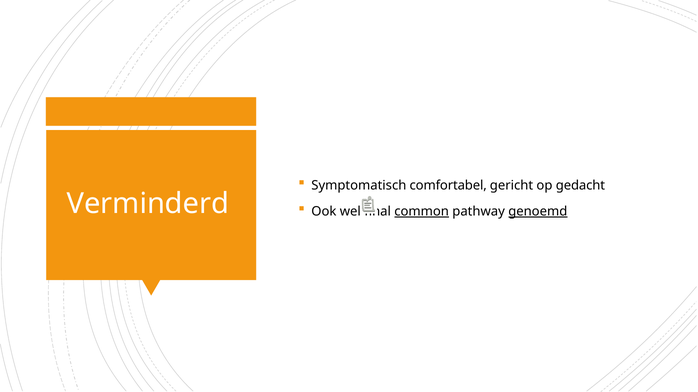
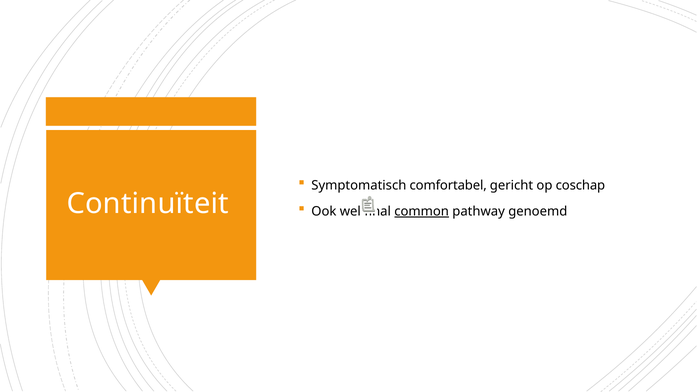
gedacht: gedacht -> coschap (580, 186)
Verminderd: Verminderd -> Continuïteit (148, 204)
genoemd underline: present -> none (538, 212)
